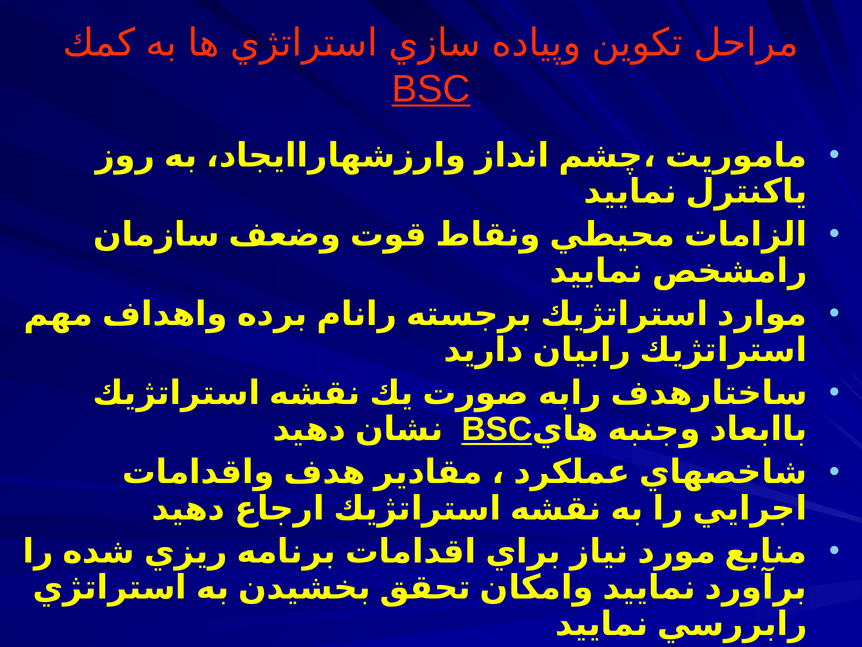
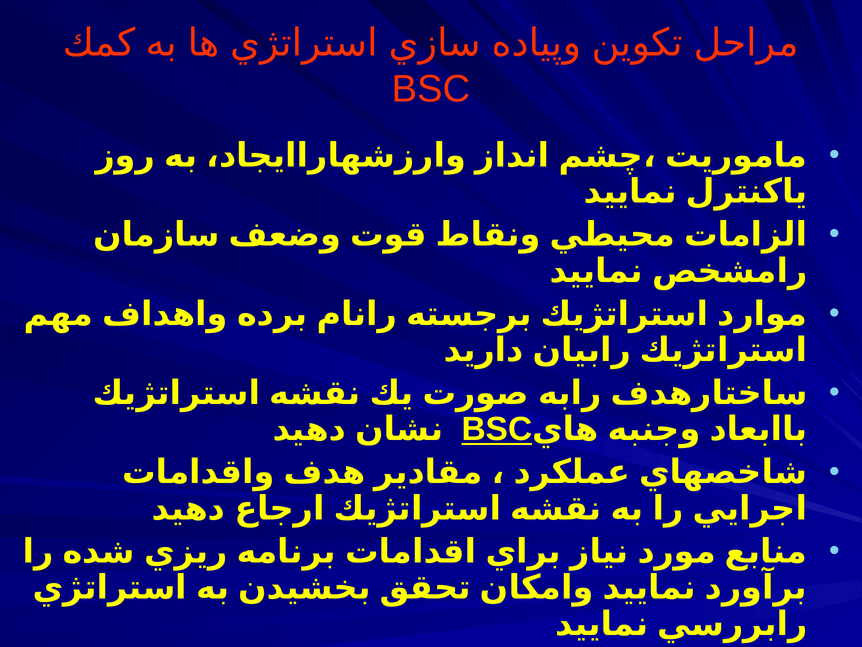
BSC underline: present -> none (431, 89)
